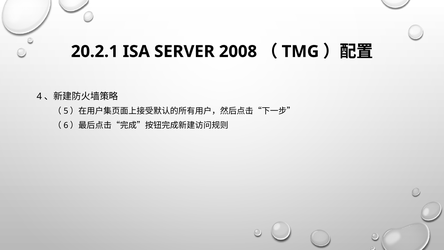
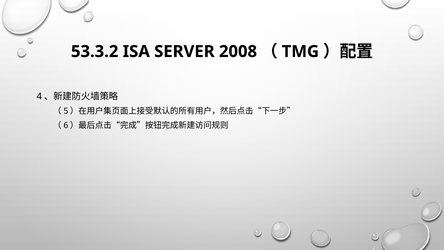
20.2.1: 20.2.1 -> 53.3.2 (95, 51)
